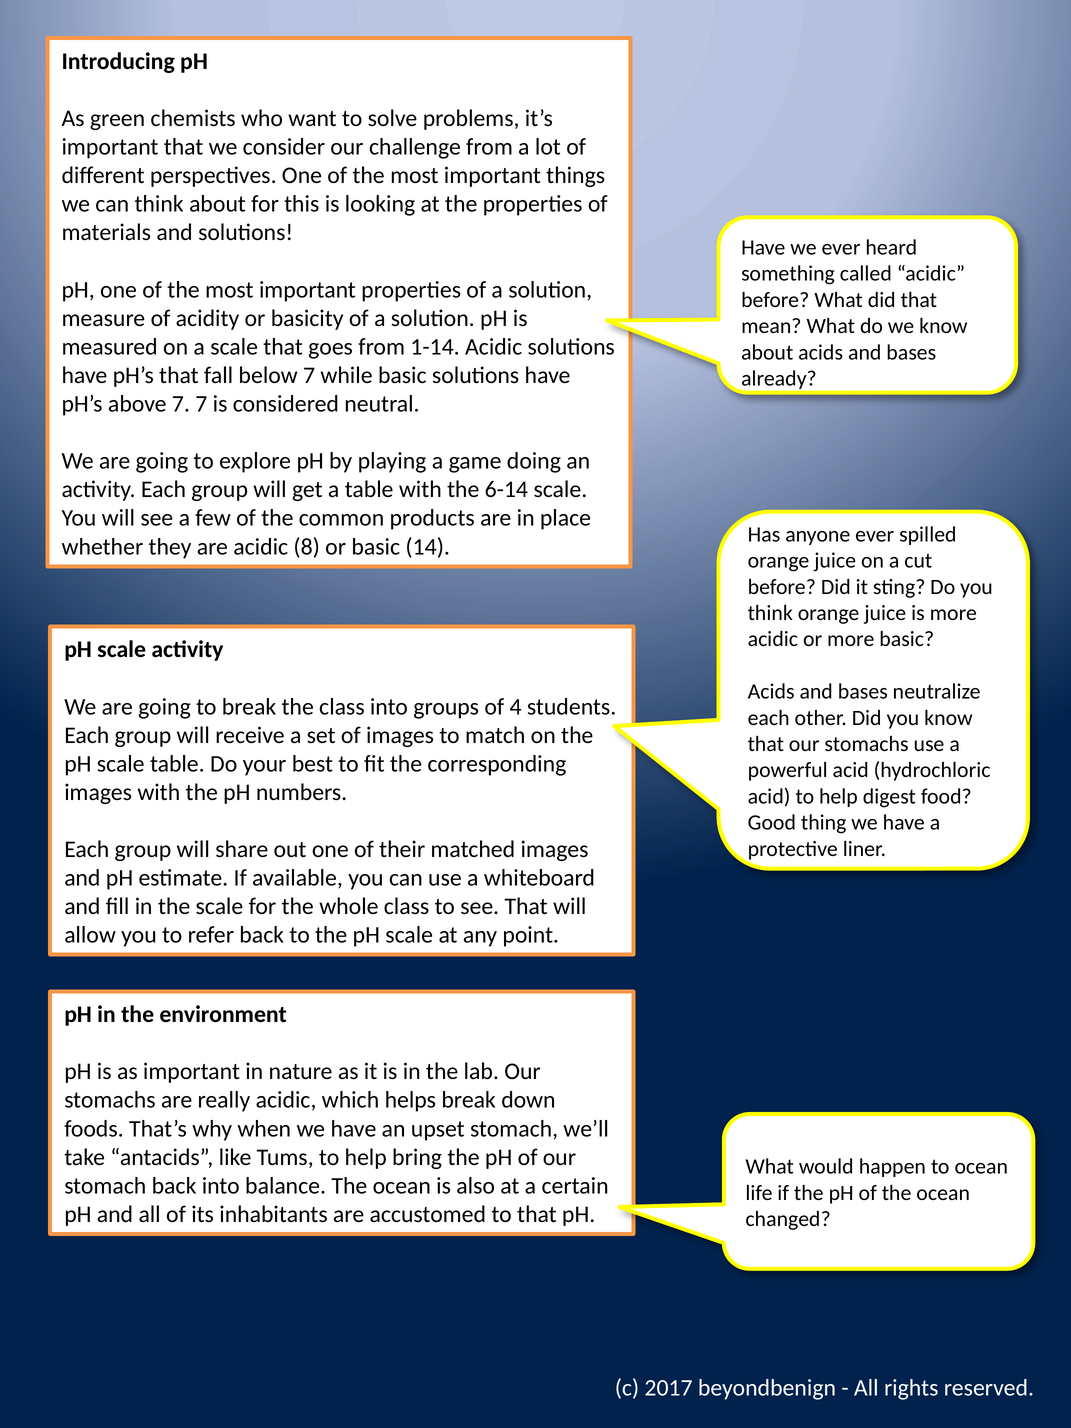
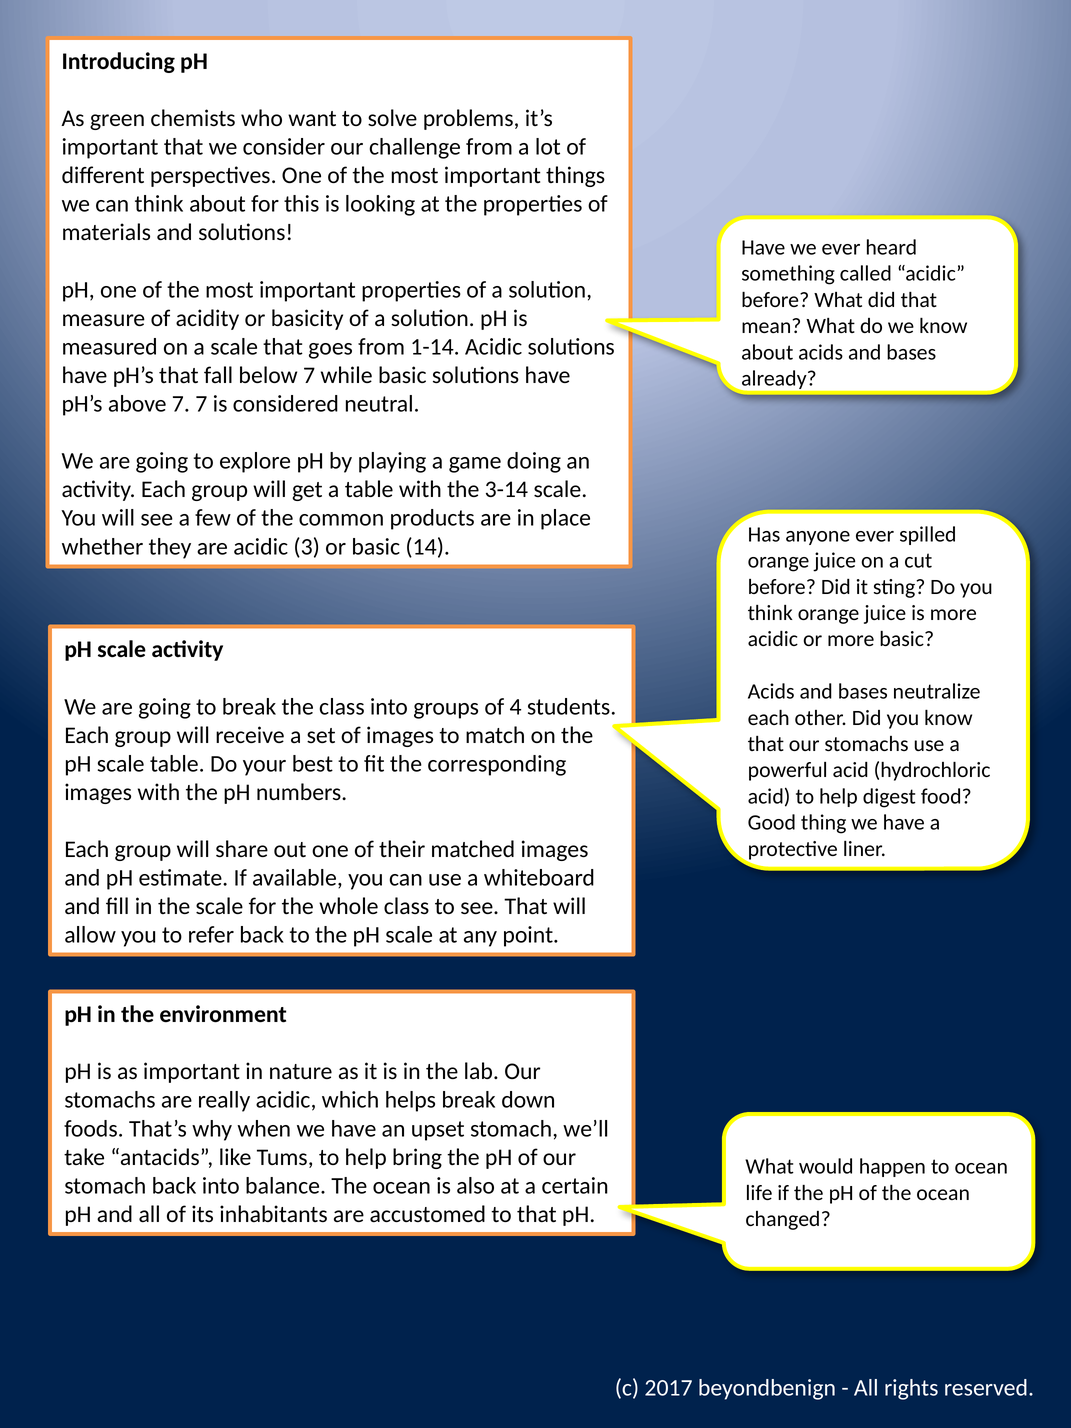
6-14: 6-14 -> 3-14 (506, 490)
8: 8 -> 3 (307, 547)
